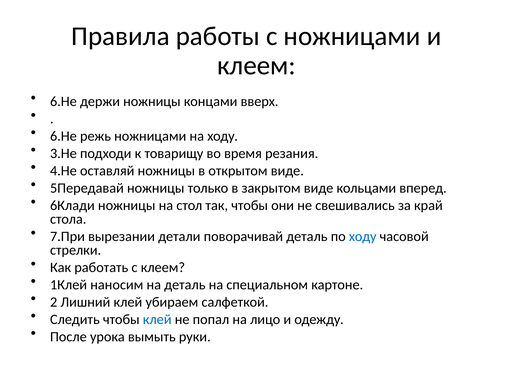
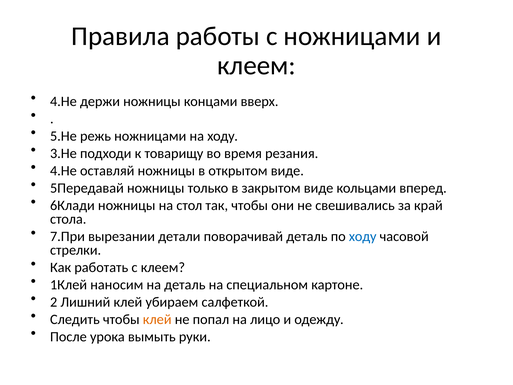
6.Не: 6.Не -> 4.Не (63, 101)
6.Не: 6.Не -> 5.Не (63, 136)
клей colour: blue -> orange (157, 319)
